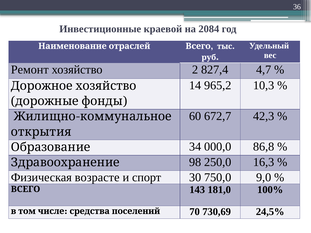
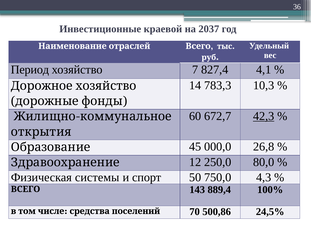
2084: 2084 -> 2037 (209, 29)
Ремонт: Ремонт -> Период (30, 70)
2: 2 -> 7 (195, 70)
4,7: 4,7 -> 4,1 (264, 70)
965,2: 965,2 -> 783,3 (218, 85)
42,3 underline: none -> present (264, 116)
34: 34 -> 45 (195, 147)
86,8: 86,8 -> 26,8 (264, 147)
98: 98 -> 12 (195, 162)
16,3: 16,3 -> 80,0 (264, 162)
возрасте: возрасте -> системы (97, 178)
30: 30 -> 50 (195, 178)
9,0: 9,0 -> 4,3 (264, 178)
181,0: 181,0 -> 889,4 (219, 190)
730,69: 730,69 -> 500,86 (217, 212)
